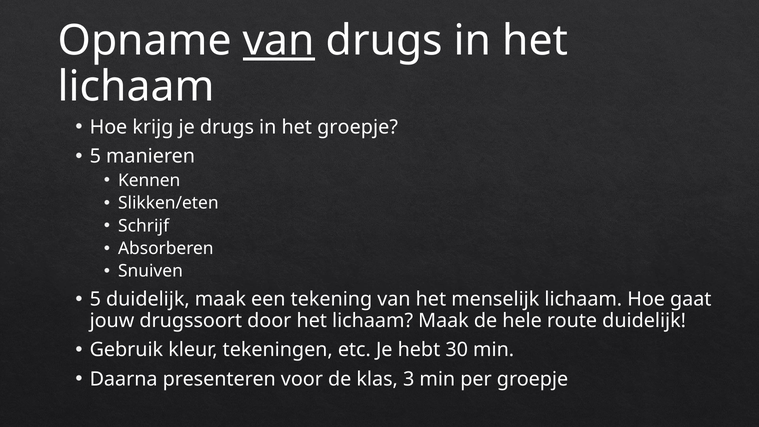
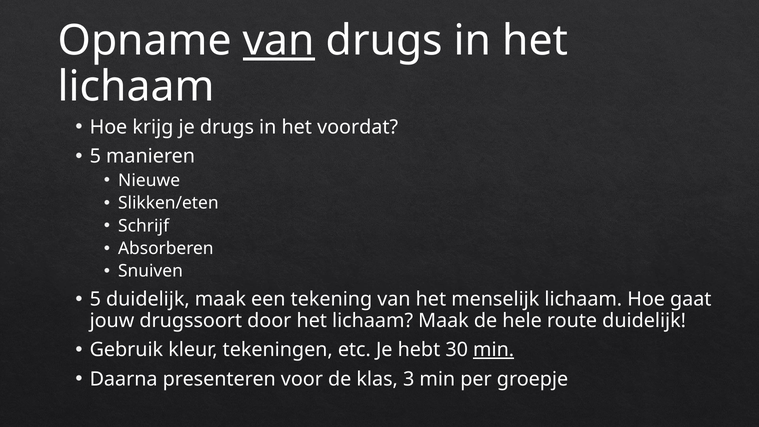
het groepje: groepje -> voordat (358, 127)
Kennen: Kennen -> Nieuwe (149, 180)
min underline: none -> present (494, 350)
